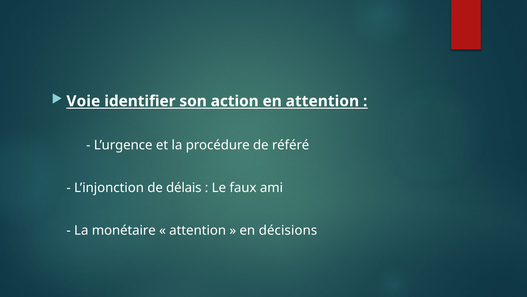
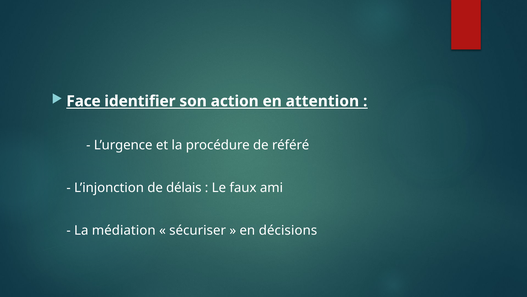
Voie: Voie -> Face (84, 101)
monétaire: monétaire -> médiation (124, 230)
attention: attention -> sécuriser (198, 230)
